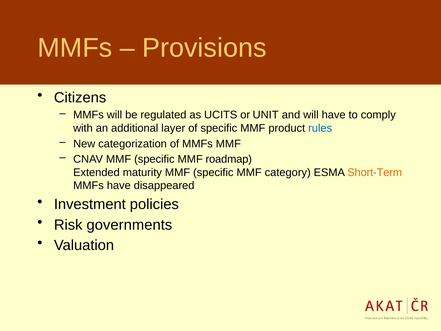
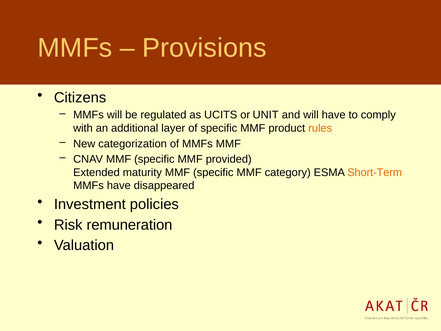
rules colour: blue -> orange (320, 128)
roadmap: roadmap -> provided (229, 159)
governments: governments -> remuneration (129, 225)
